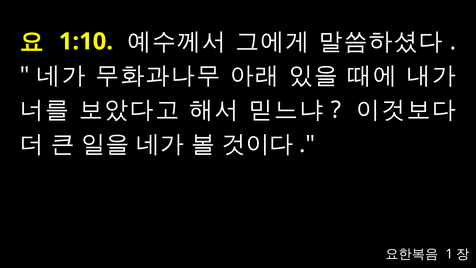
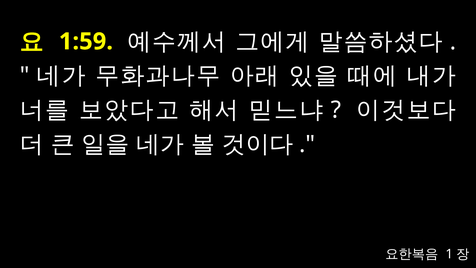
1:10: 1:10 -> 1:59 (86, 41)
